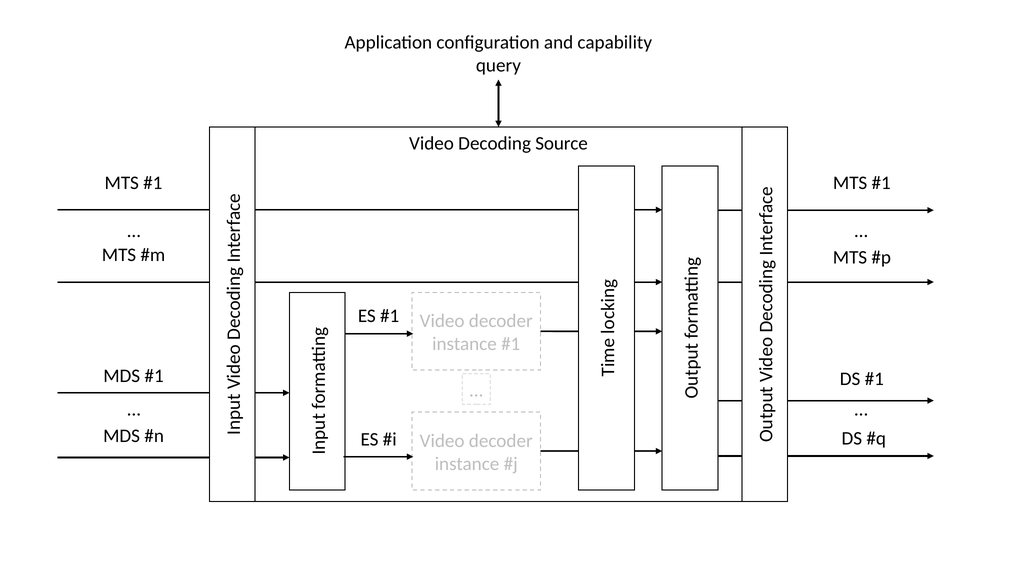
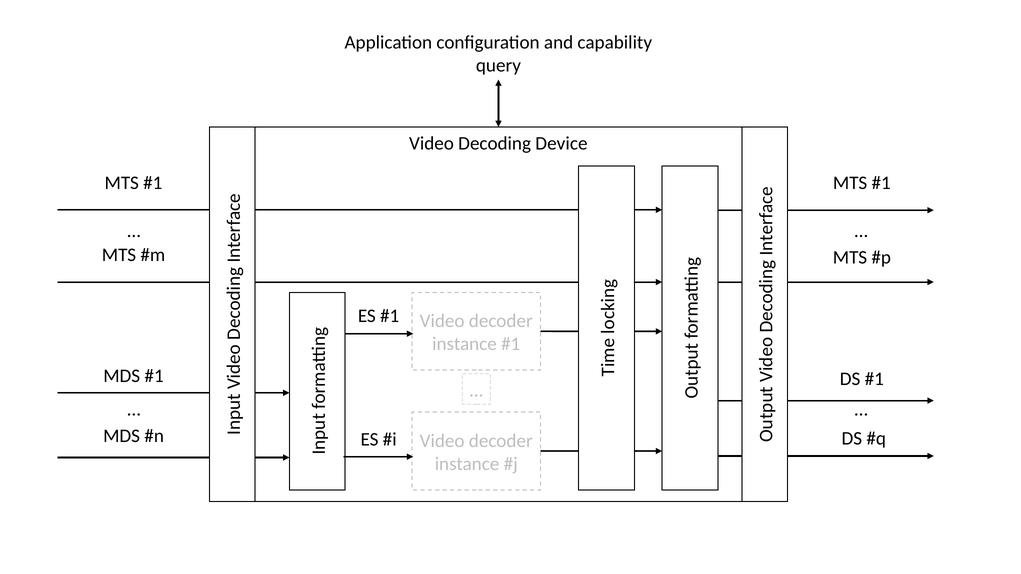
Source: Source -> Device (561, 144)
